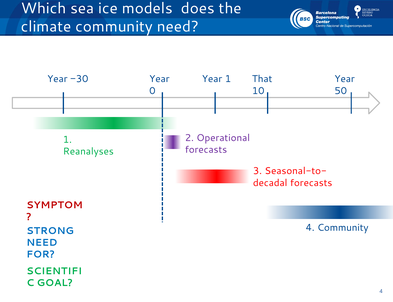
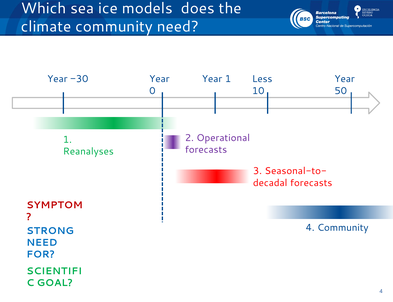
That: That -> Less (262, 79)
